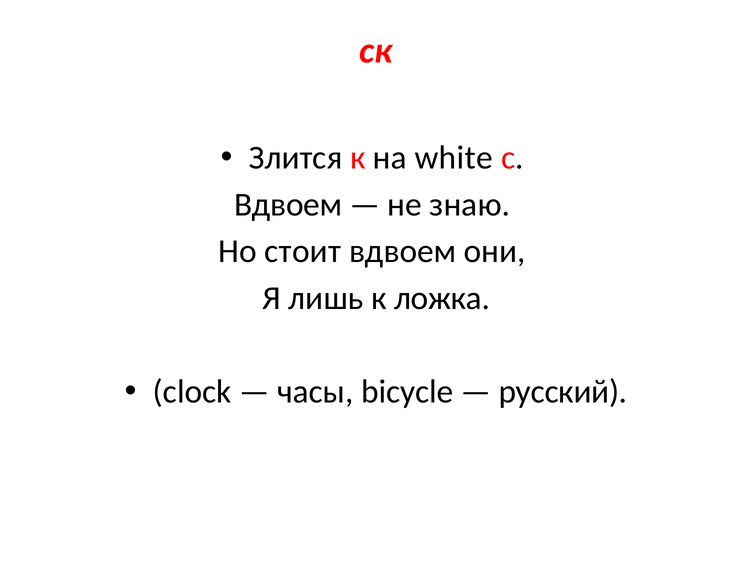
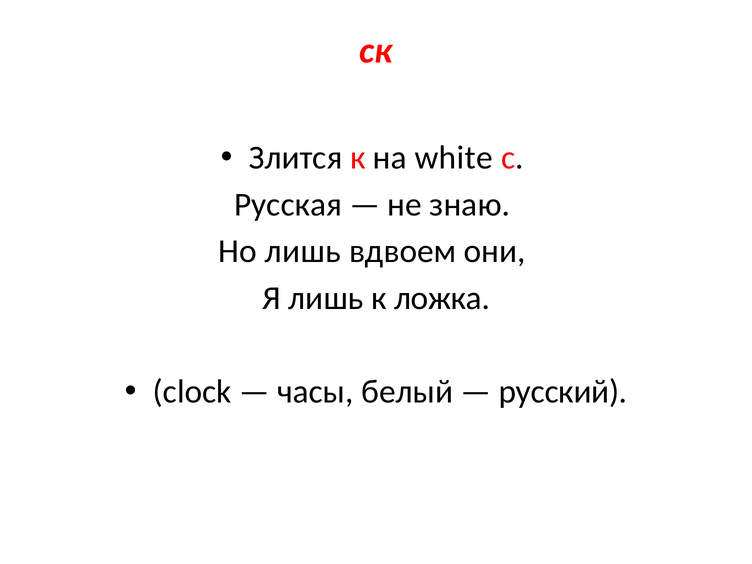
Вдвоем: Вдвоем -> Русская (288, 205)
Но стоит: стоит -> лишь (303, 251)
bicycle: bicycle -> белый (407, 392)
